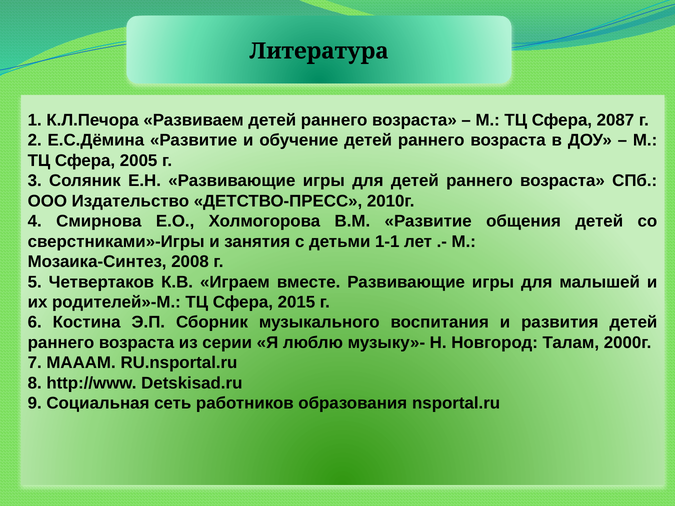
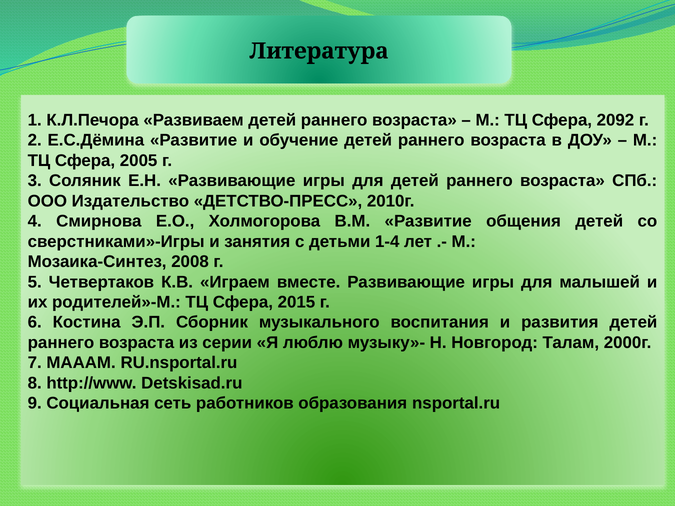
2087: 2087 -> 2092 (615, 120)
1-1: 1-1 -> 1-4 (387, 242)
